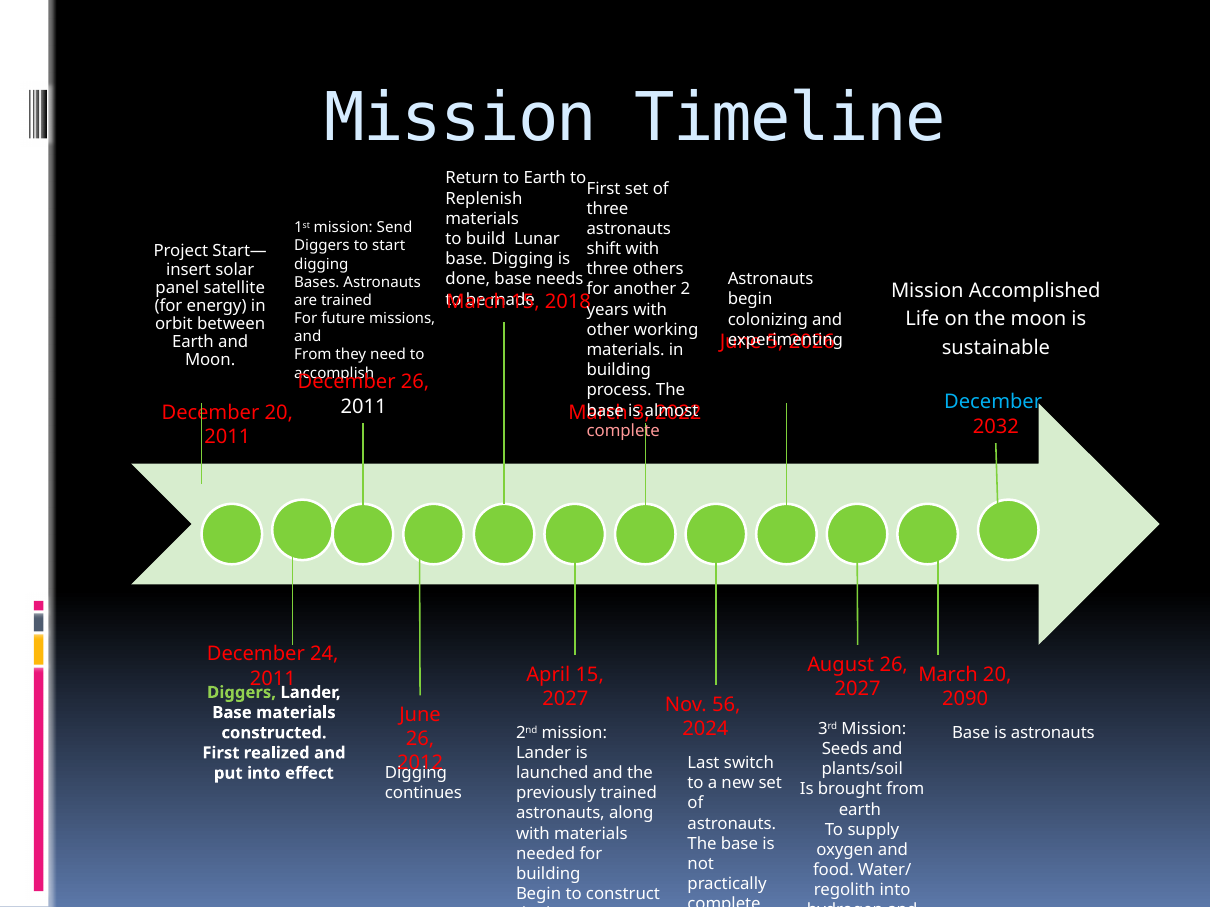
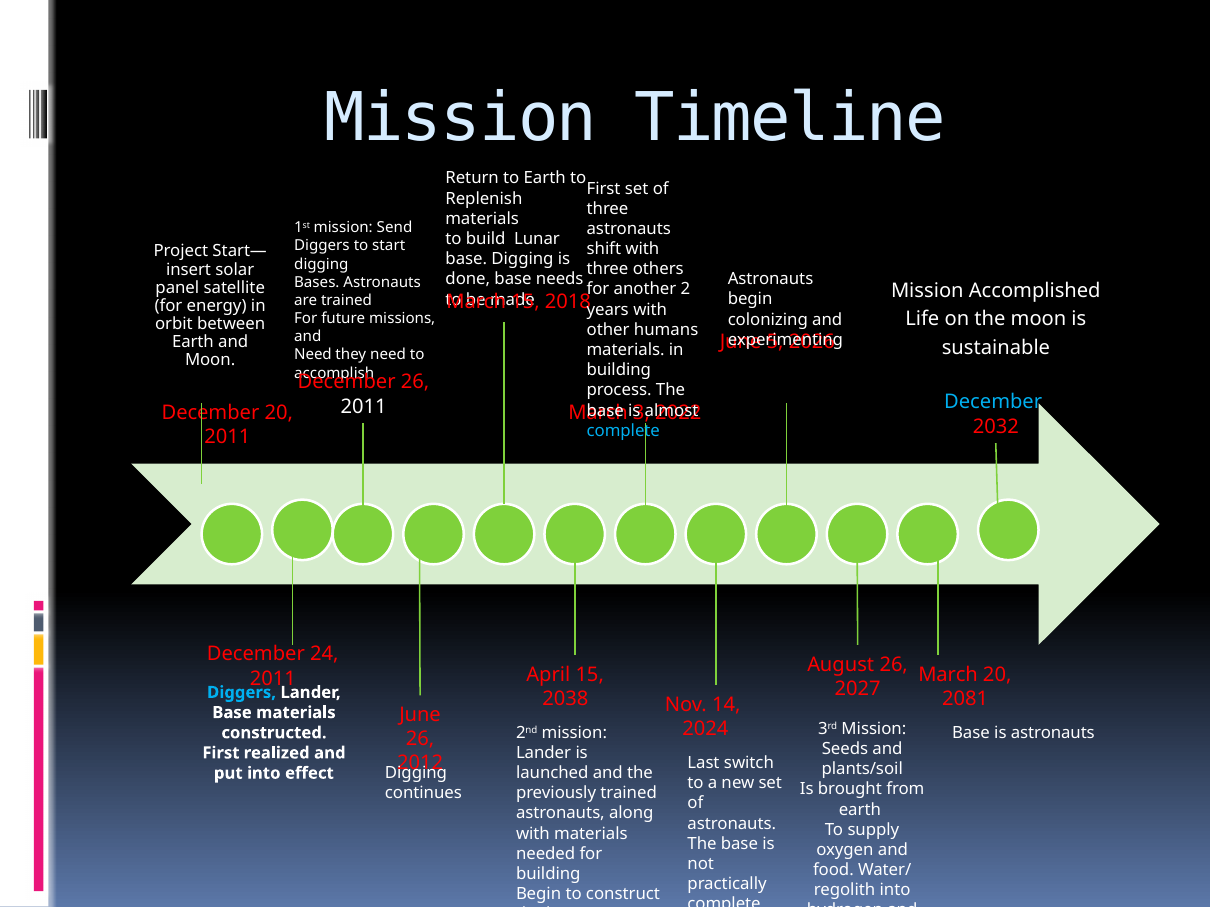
working: working -> humans (666, 330)
From: From -> Need (313, 355)
complete colour: pink -> light blue (623, 431)
Diggers colour: light green -> light blue (242, 693)
2027: 2027 -> 2038 (565, 699)
2090: 2090 -> 2081 (965, 699)
56: 56 -> 14 (726, 705)
